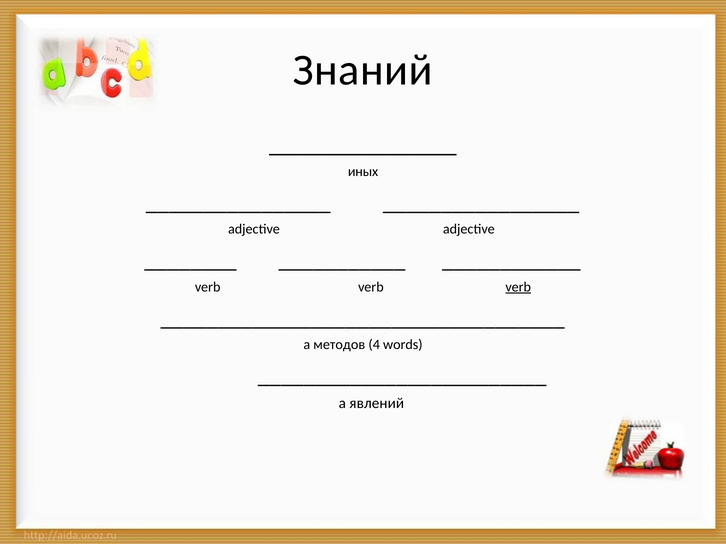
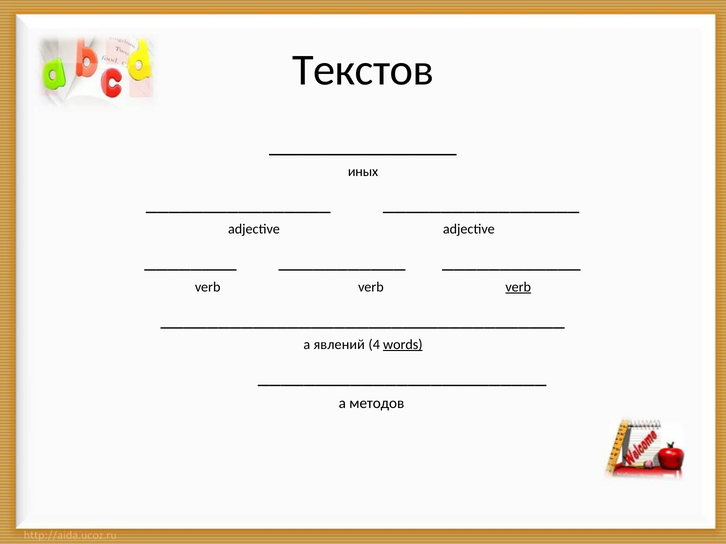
Знаний: Знаний -> Текстов (363, 70)
методов: методов -> явлений (339, 345)
words underline: none -> present (403, 345)
явлений: явлений -> методов (377, 404)
